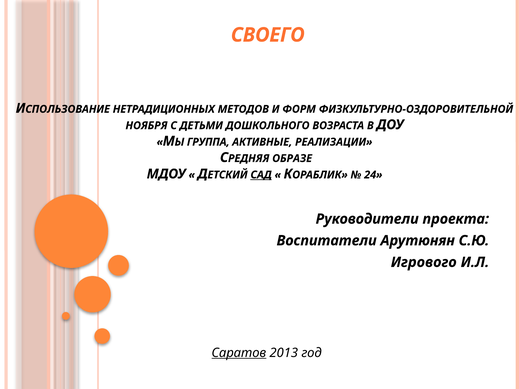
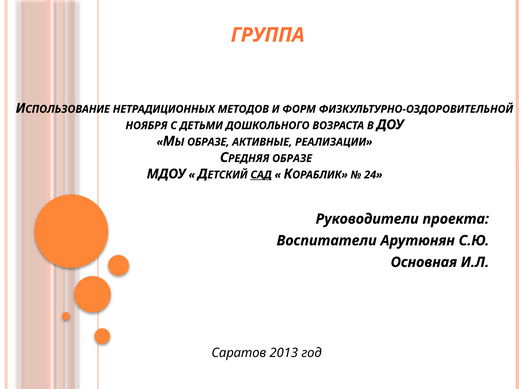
СВОЕГО: СВОЕГО -> ГРУППА (268, 35)
МЫ ГРУППА: ГРУППА -> ОБРАЗЕ (208, 142)
Игрового: Игрового -> Основная (424, 262)
Саратов underline: present -> none (239, 353)
